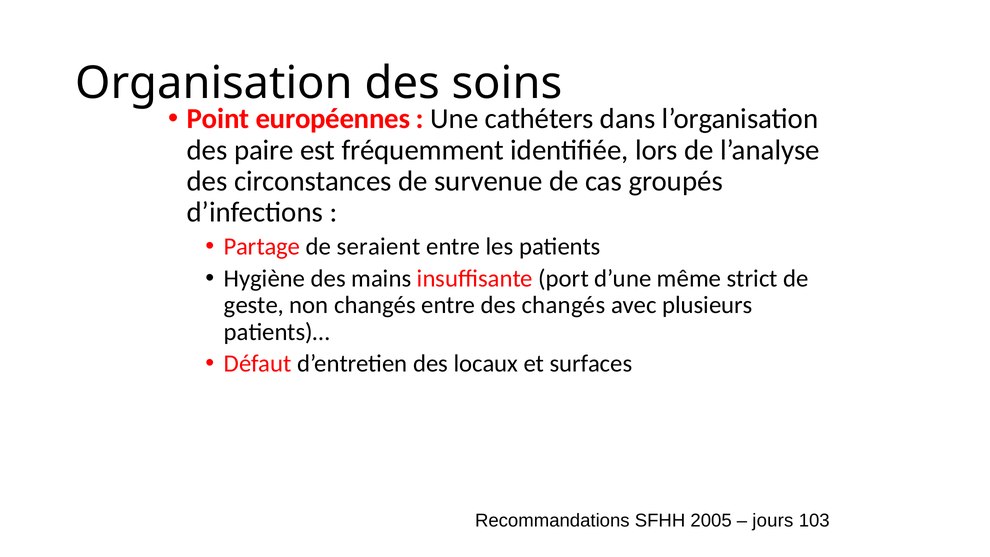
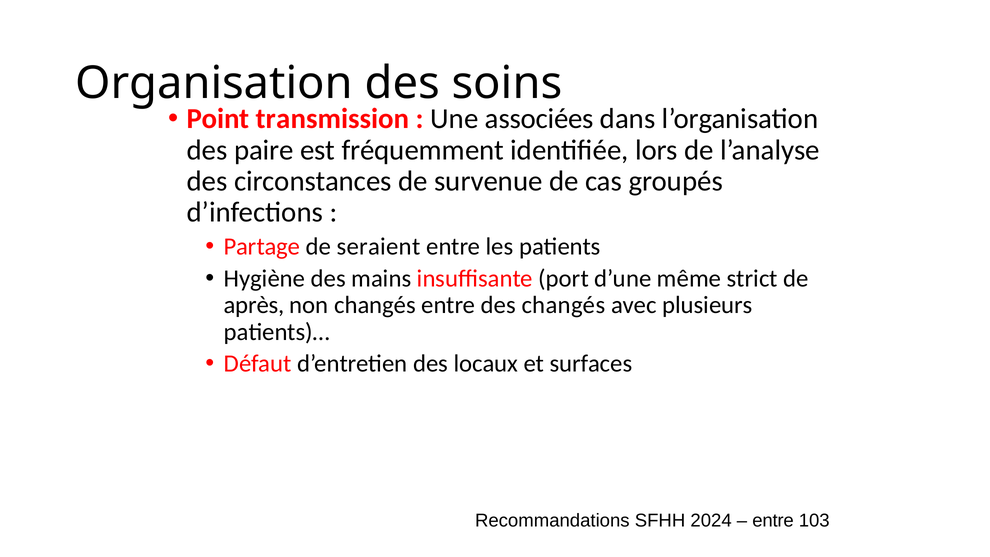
européennes: européennes -> transmission (333, 119)
cathéters: cathéters -> associées (539, 119)
geste: geste -> après (254, 305)
2005: 2005 -> 2024 (711, 521)
jours: jours -> entre (773, 521)
